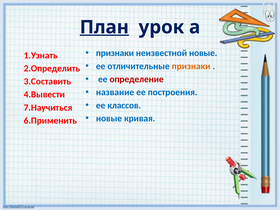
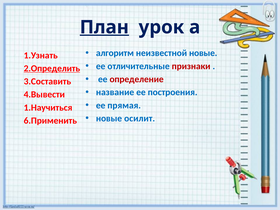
признаки: признаки -> алгоритм (115, 53)
признаки colour: orange -> red (191, 66)
2.Определить underline: none -> present (52, 68)
классов: классов -> прямая (124, 105)
7.Научиться: 7.Научиться -> 1.Научиться (48, 108)
кривая: кривая -> осилит (140, 118)
